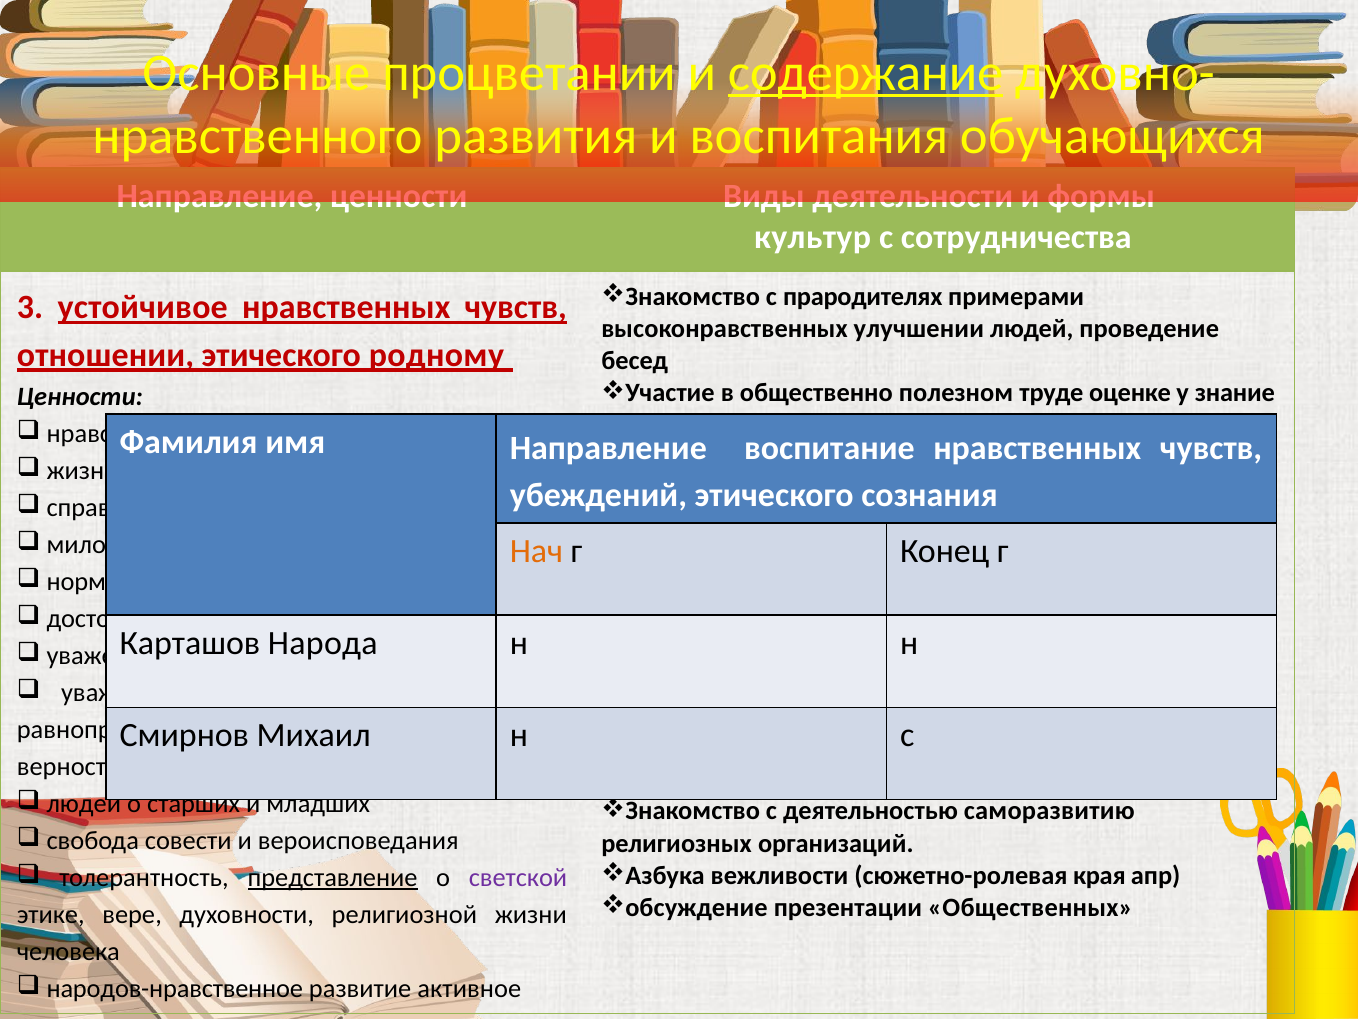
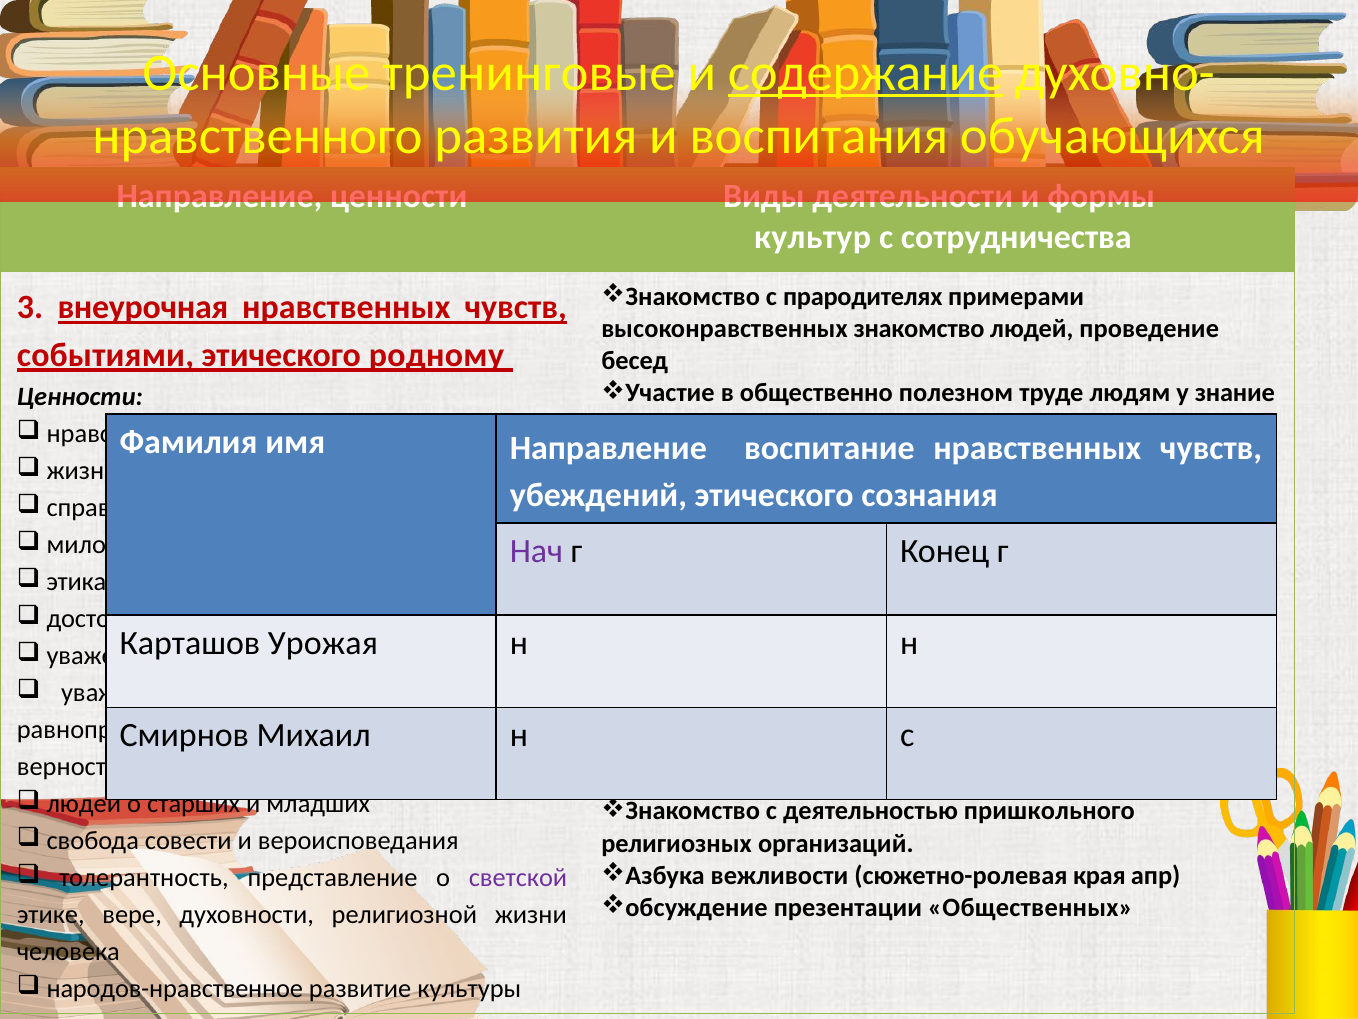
процветании: процветании -> тренинговые (529, 73)
устойчивое: устойчивое -> внеурочная (143, 308)
улучшении: улучшении -> знакомство (919, 329)
отношении: отношении -> событиями (105, 355)
оценке: оценке -> людям (1130, 393)
Нач colour: orange -> purple (536, 551)
норм: норм -> этика (76, 581)
Народа: Народа -> Урожая (323, 643)
саморазвитию: саморазвитию -> пришкольного (1049, 811)
представление underline: present -> none (333, 877)
активное: активное -> культуры (469, 988)
